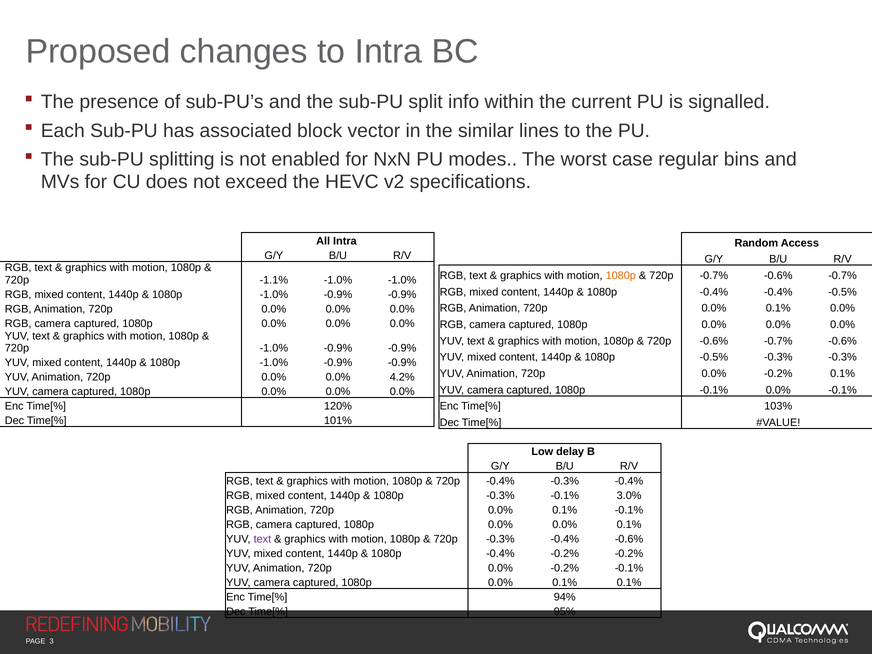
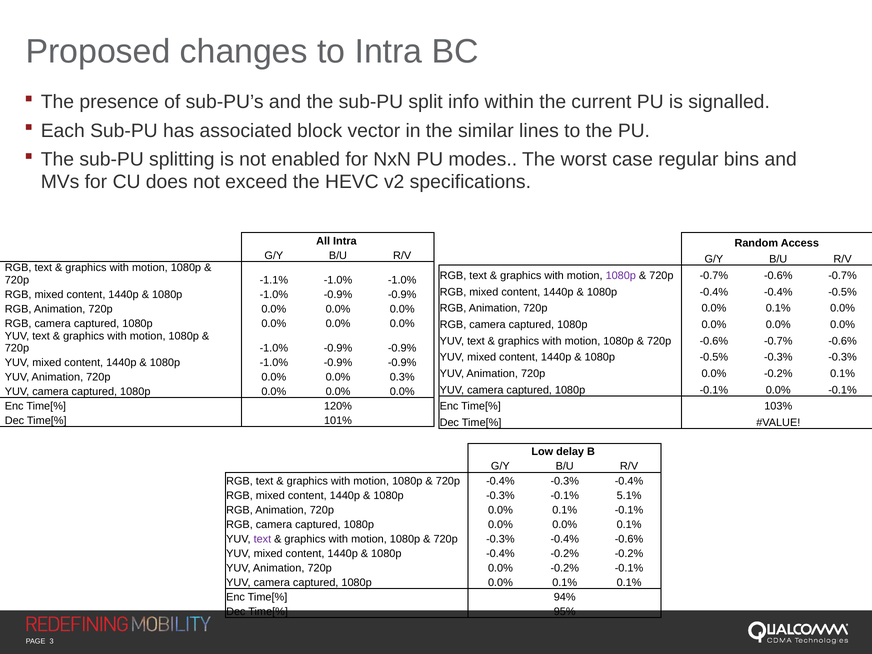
1080p colour: orange -> purple (621, 276)
4.2%: 4.2% -> 0.3% (402, 377)
3.0%: 3.0% -> 5.1% (629, 495)
